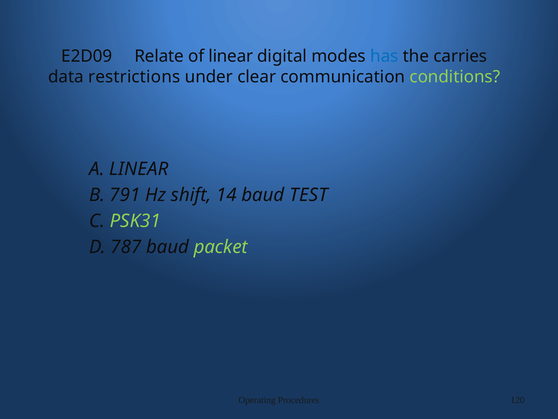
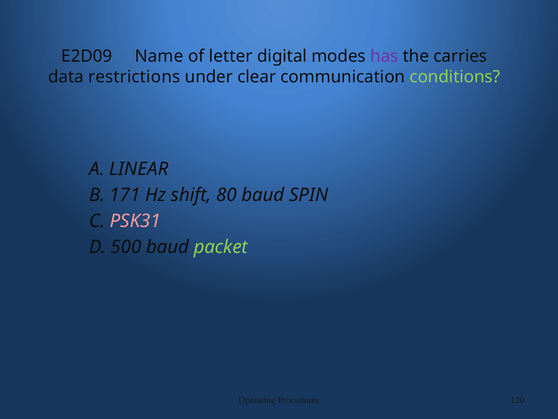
Relate: Relate -> Name (159, 56)
of linear: linear -> letter (231, 56)
has colour: blue -> purple (384, 56)
791: 791 -> 171 (125, 195)
14: 14 -> 80 (226, 195)
TEST: TEST -> SPIN (309, 195)
PSK31 colour: light green -> pink (135, 221)
787: 787 -> 500 (126, 247)
